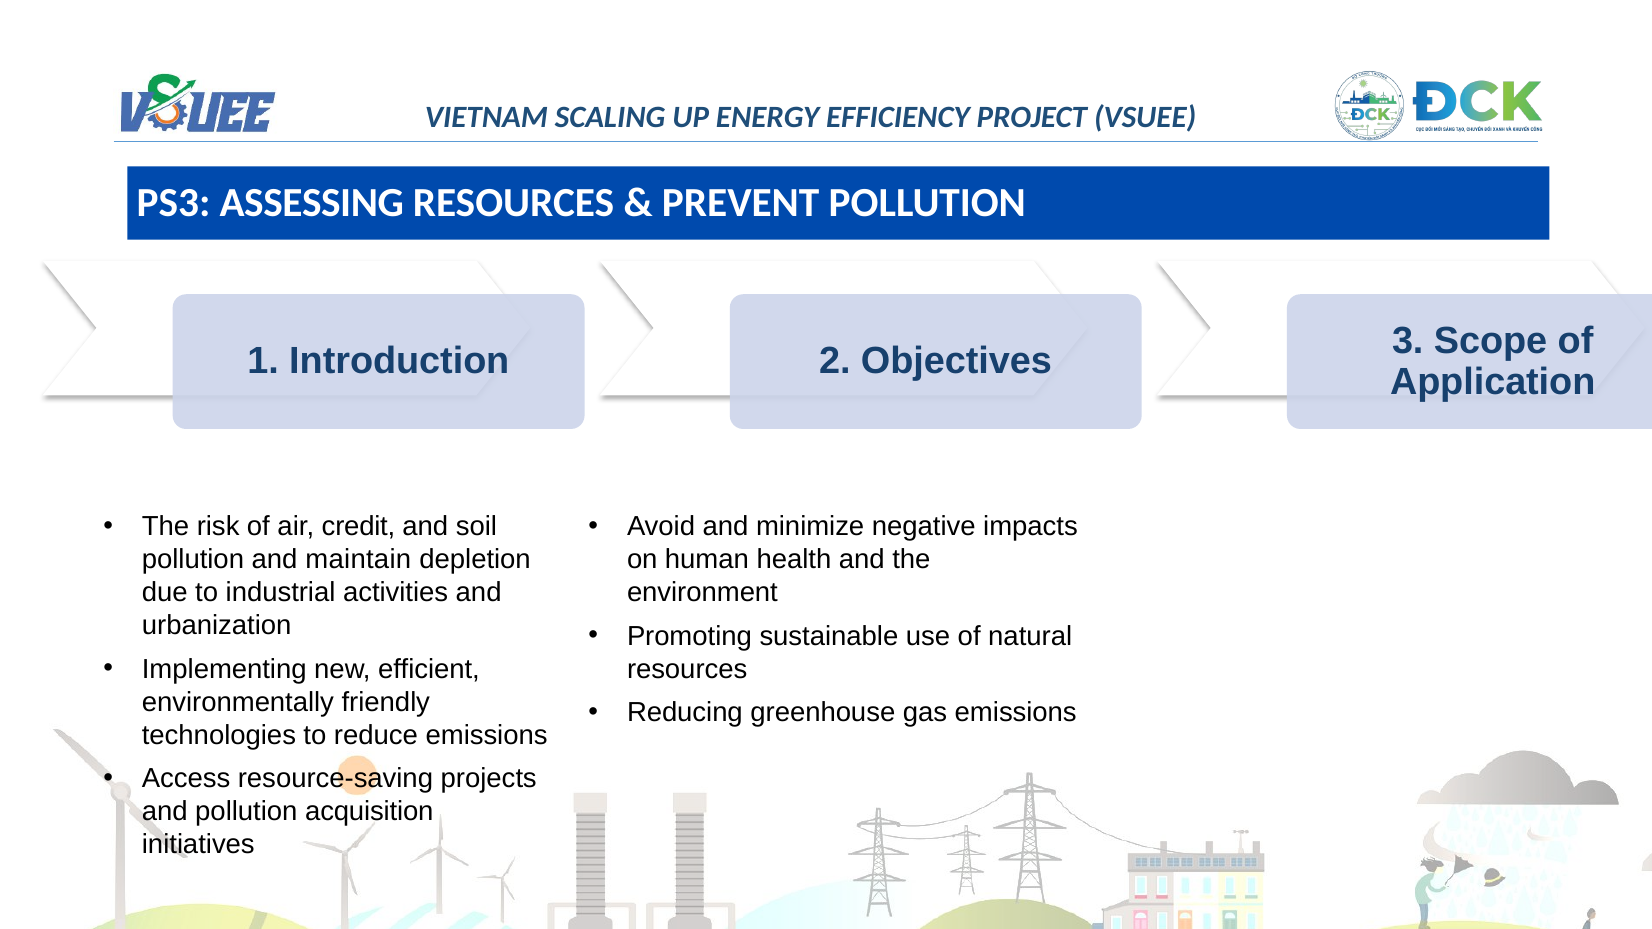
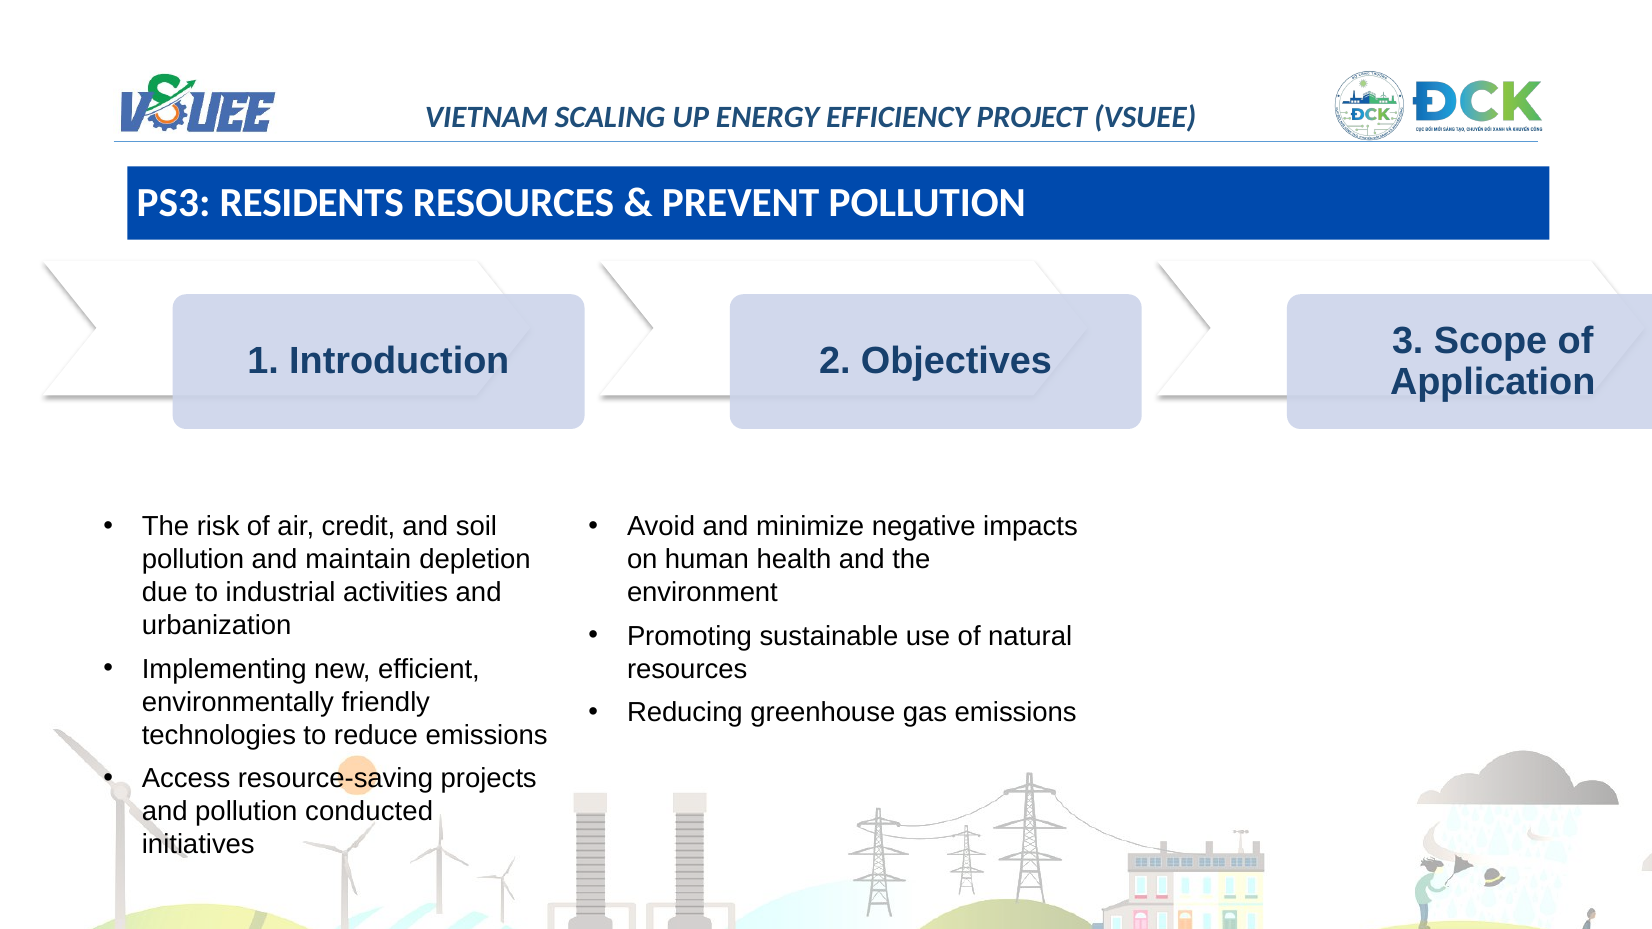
ASSESSING: ASSESSING -> RESIDENTS (312, 203)
acquisition: acquisition -> conducted (369, 812)
